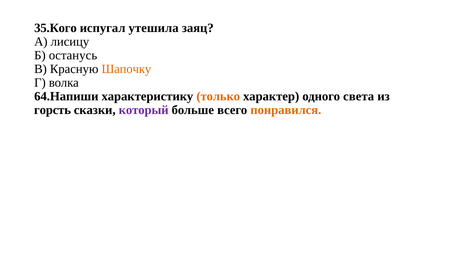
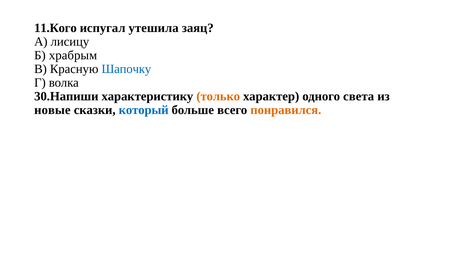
35.Кого: 35.Кого -> 11.Кого (55, 28)
останусь: останусь -> храбрым (73, 55)
Шапочку colour: orange -> blue (126, 69)
64.Напиши: 64.Напиши -> 30.Напиши (66, 96)
горсть: горсть -> новые (52, 110)
который colour: purple -> blue (144, 110)
